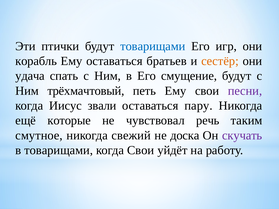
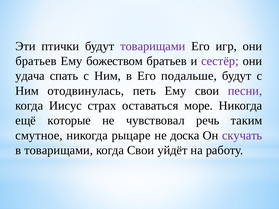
товарищами colour: blue -> purple (153, 46)
корабль: корабль -> братьев (36, 61)
Ему оставаться: оставаться -> божеством (115, 61)
сестёр colour: orange -> purple (220, 61)
смущение: смущение -> подальше (189, 76)
трёхмачтовый: трёхмачтовый -> отодвинулась (86, 91)
звали: звали -> страх (102, 106)
пару: пару -> море (199, 106)
свежий: свежий -> рыцаре (131, 135)
